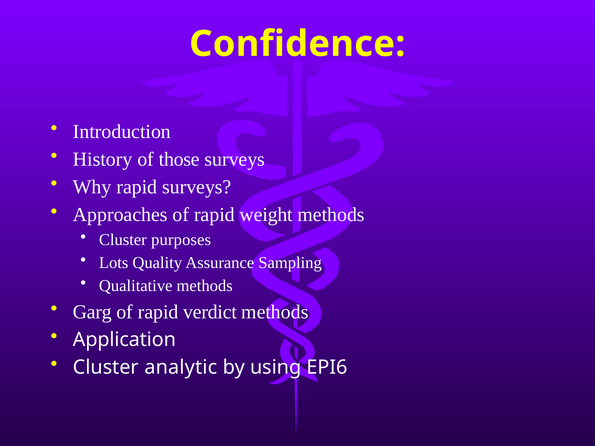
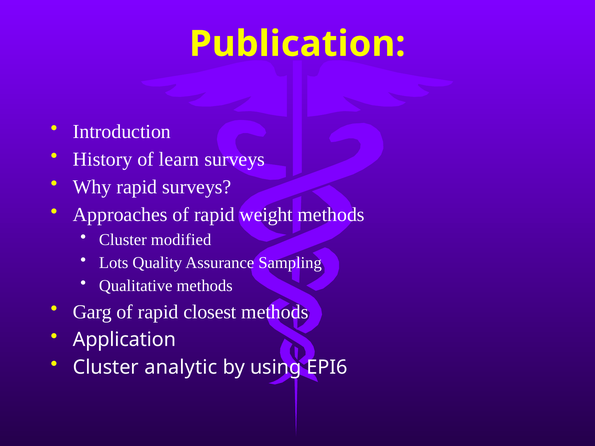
Confidence: Confidence -> Publication (297, 44)
those: those -> learn (179, 159)
purposes: purposes -> modified (181, 240)
verdict: verdict -> closest (210, 312)
